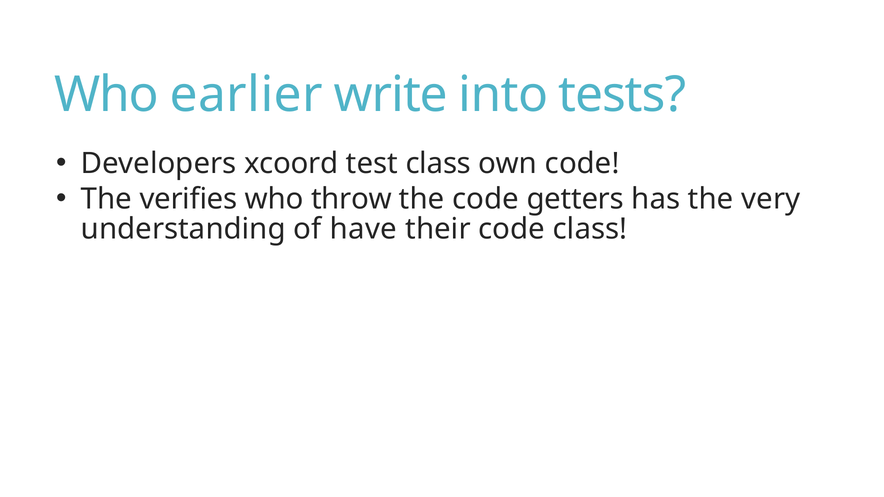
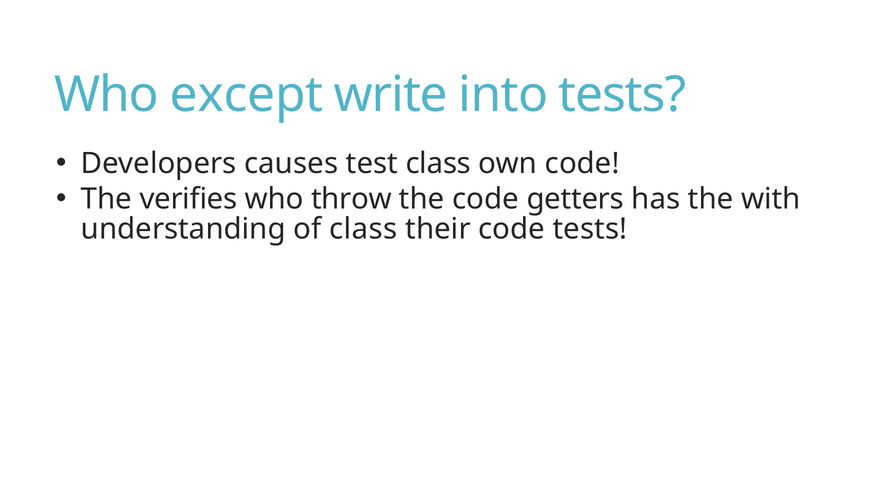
earlier: earlier -> except (247, 95)
xcoord: xcoord -> causes (291, 164)
very: very -> with (771, 199)
of have: have -> class (363, 229)
code class: class -> tests (590, 229)
